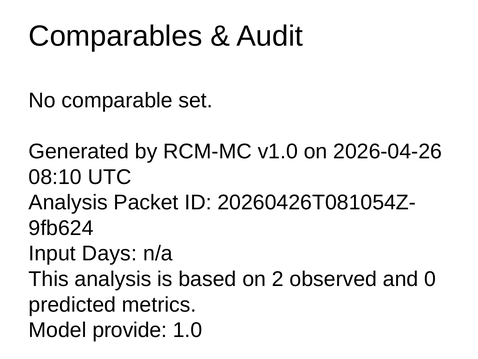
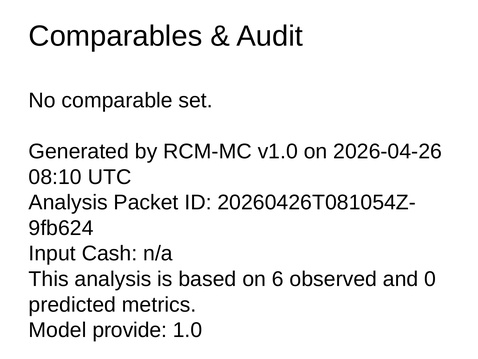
Days: Days -> Cash (110, 253)
2: 2 -> 6 (278, 279)
